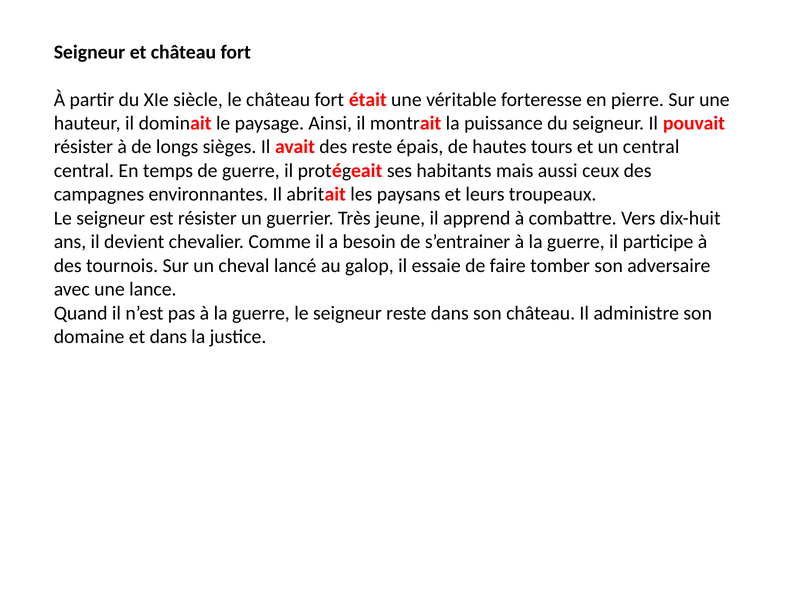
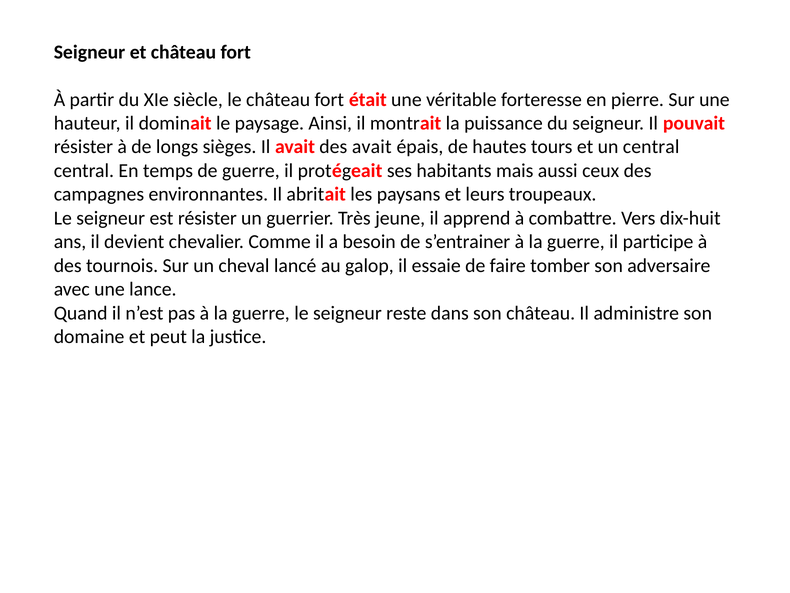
des reste: reste -> avait (372, 147)
et dans: dans -> peut (168, 336)
